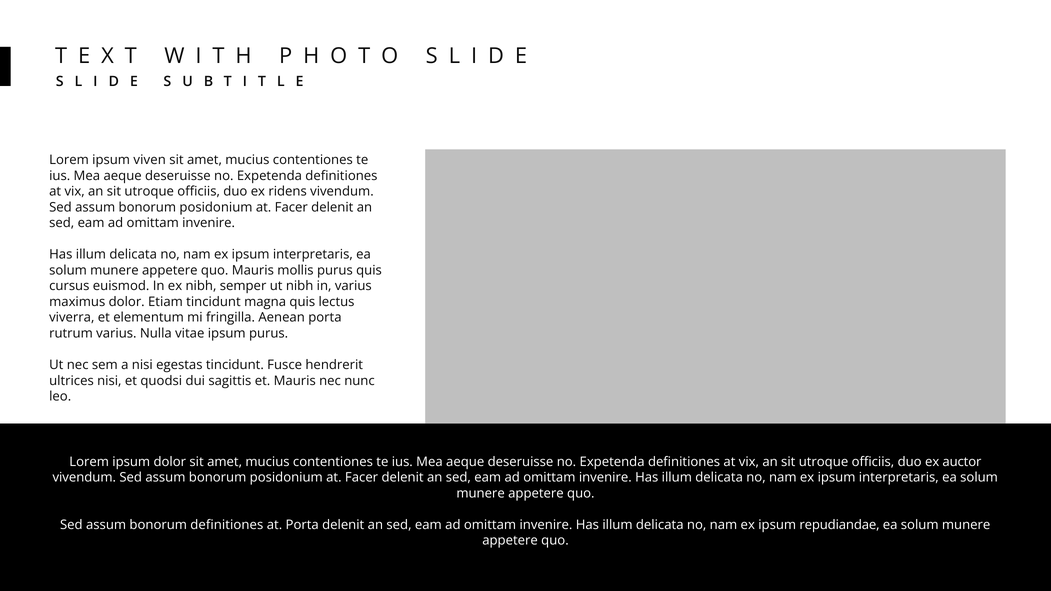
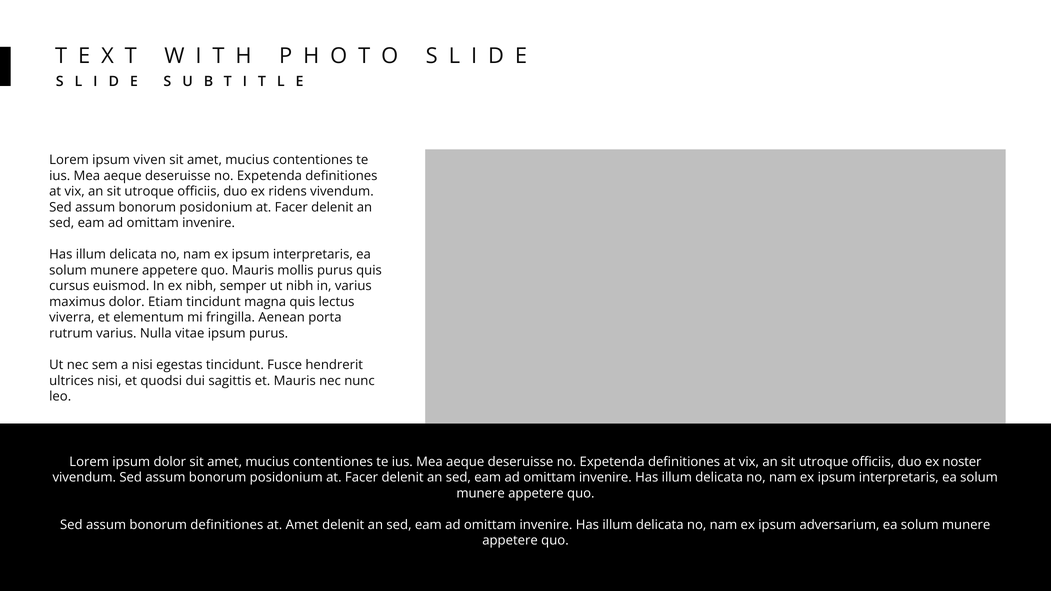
auctor: auctor -> noster (962, 462)
at Porta: Porta -> Amet (302, 525)
repudiandae: repudiandae -> adversarium (839, 525)
